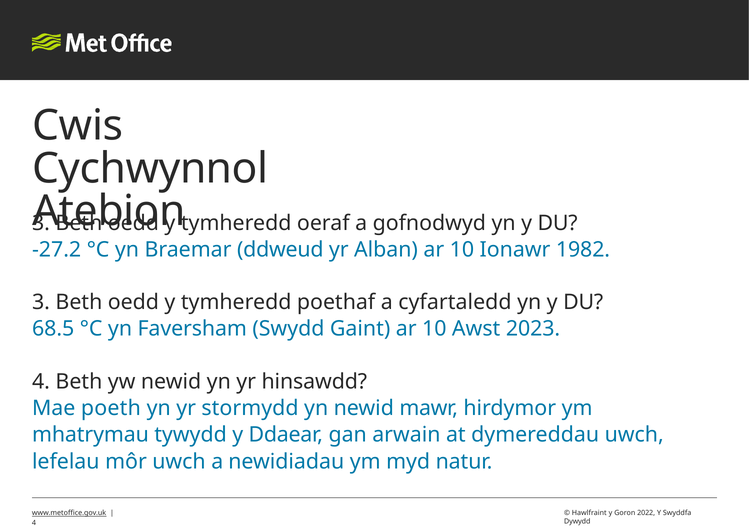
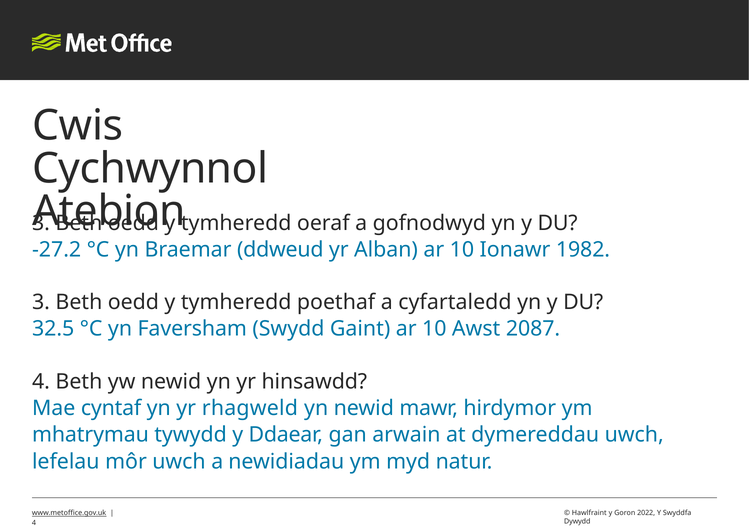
68.5: 68.5 -> 32.5 (53, 329)
2023: 2023 -> 2087 (533, 329)
poeth: poeth -> cyntaf (111, 408)
stormydd: stormydd -> rhagweld (250, 408)
